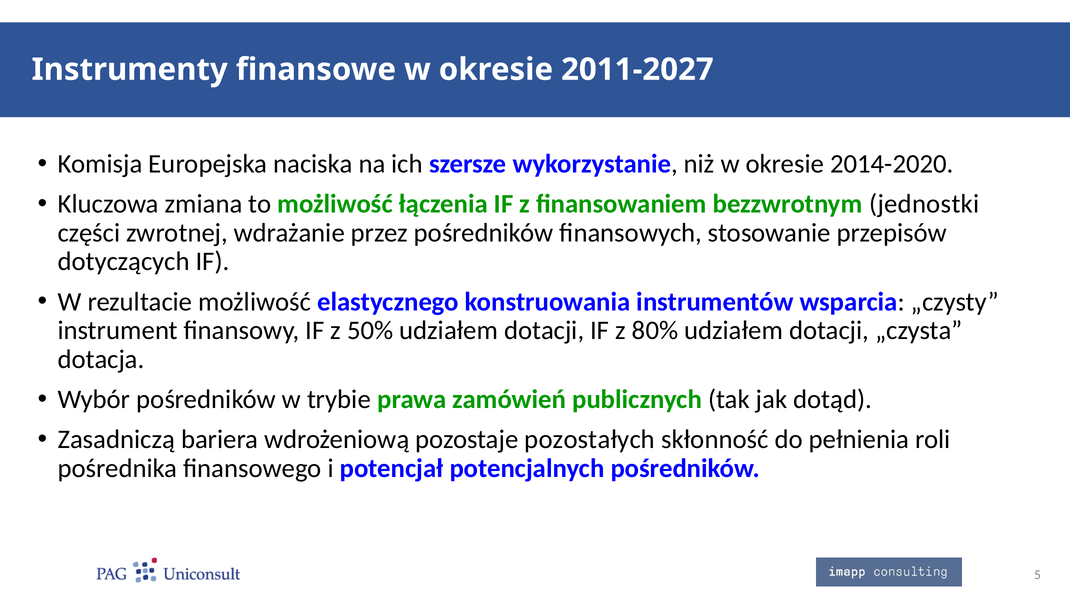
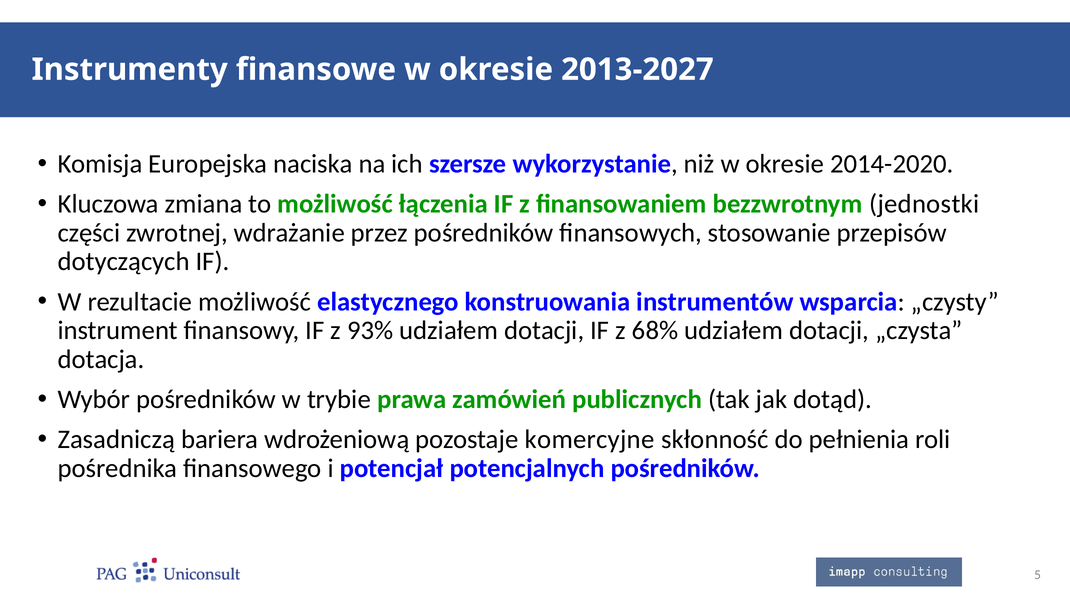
2011-2027: 2011-2027 -> 2013-2027 (637, 70)
50%: 50% -> 93% (370, 330)
80%: 80% -> 68% (655, 330)
pozostałych: pozostałych -> komercyjne (590, 439)
